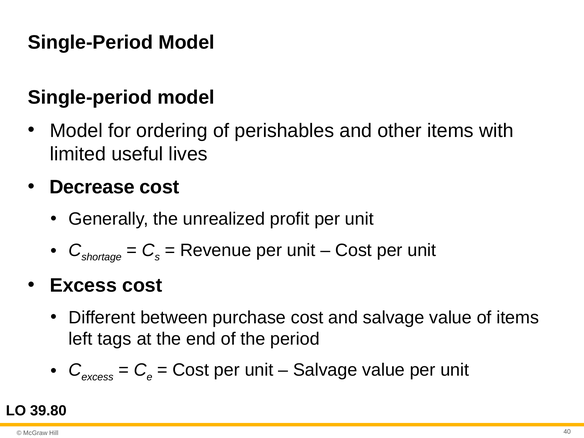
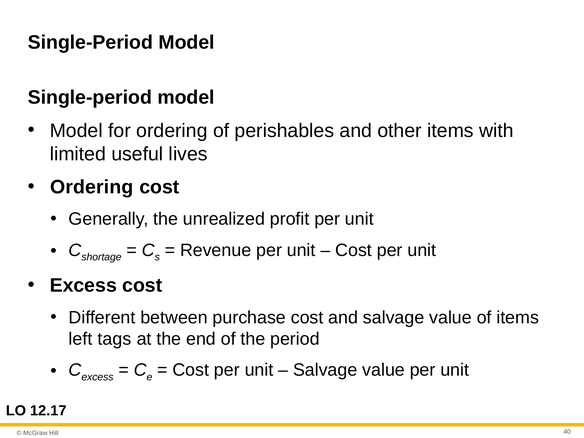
Decrease: Decrease -> Ordering (92, 187)
39.80: 39.80 -> 12.17 (48, 411)
